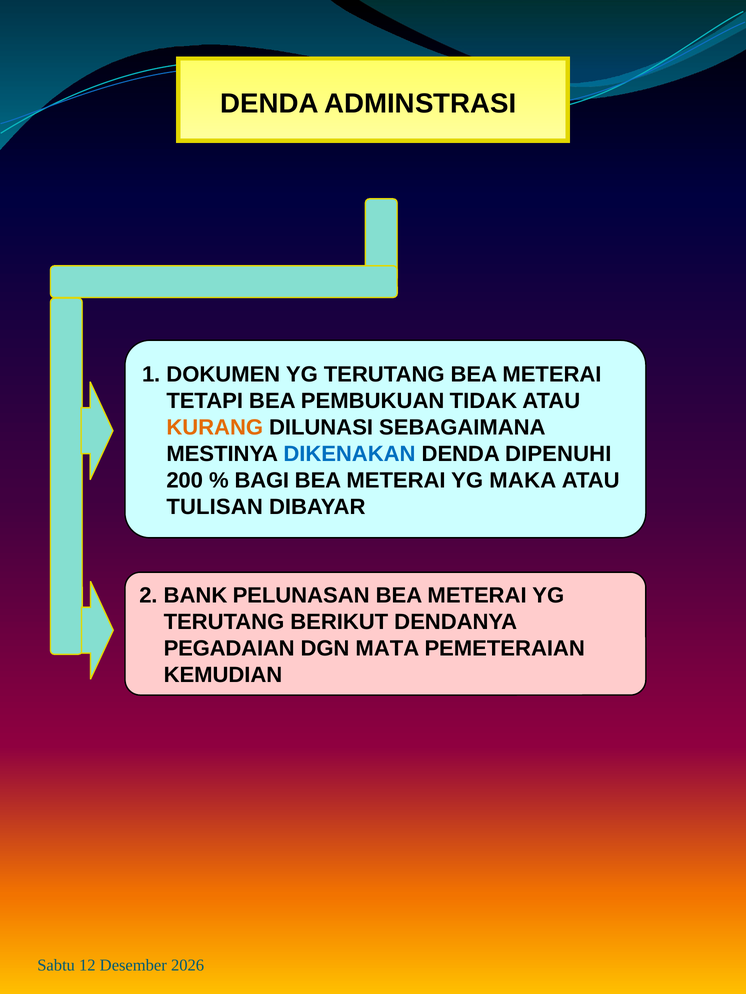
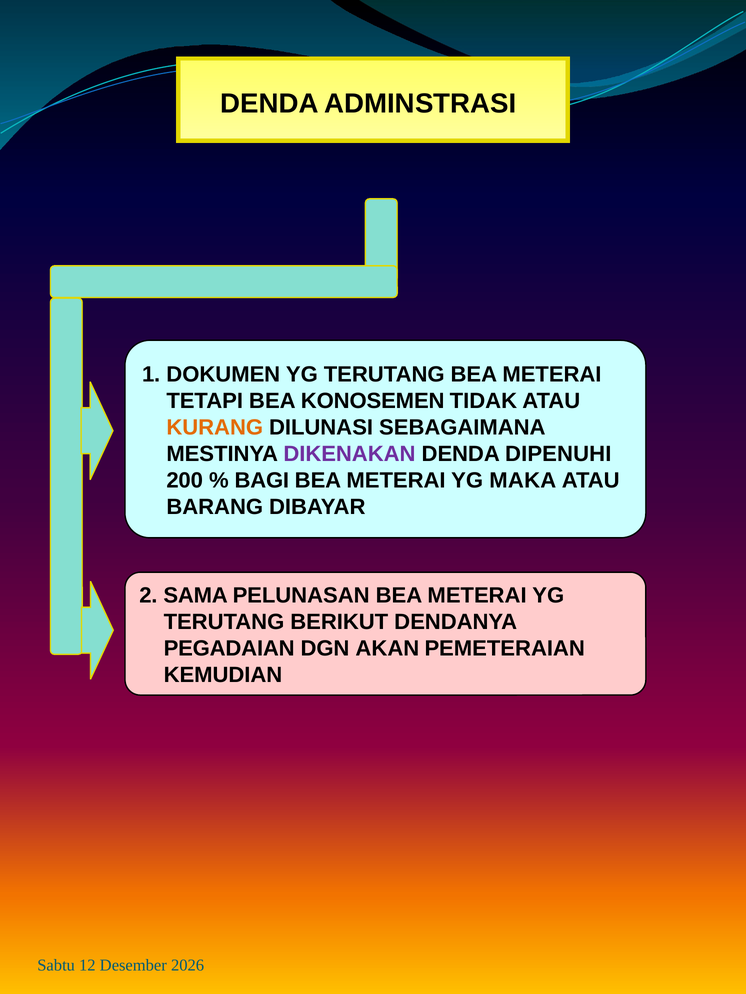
PEMBUKUAN: PEMBUKUAN -> KONOSEMEN (373, 401)
DIKENAKAN colour: blue -> purple (349, 454)
TULISAN: TULISAN -> BARANG (215, 507)
BANK: BANK -> SAMA (196, 596)
MATA: MATA -> AKAN (387, 649)
